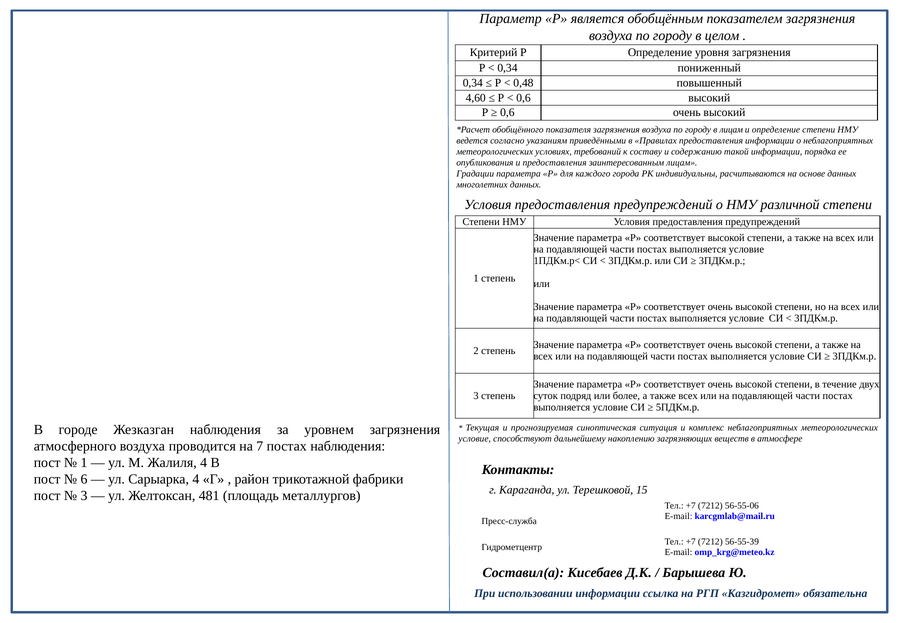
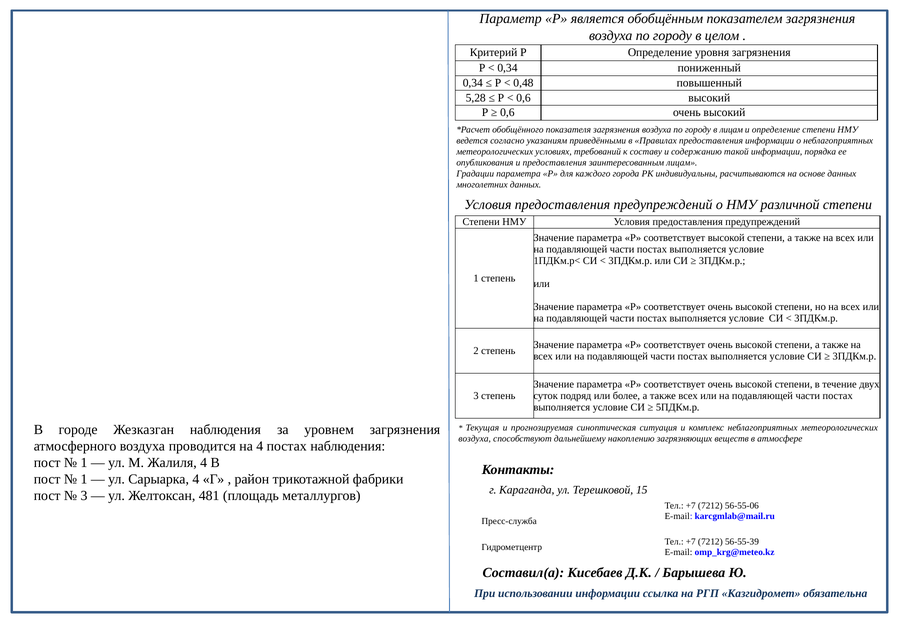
4,60: 4,60 -> 5,28 (476, 98)
условие: условие -> воздуха (475, 438)
на 7: 7 -> 4 (260, 446)
6: 6 -> 1 (84, 479)
